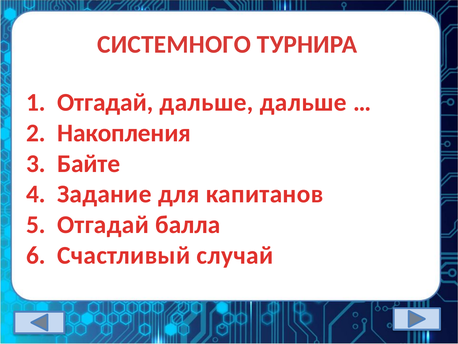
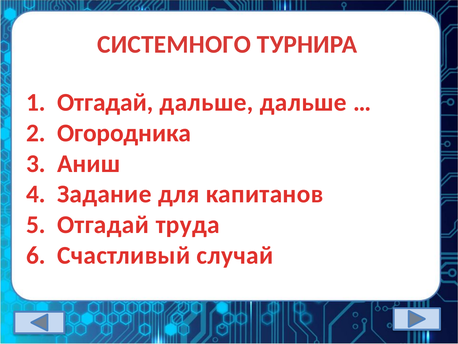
Накопления: Накопления -> Огородника (124, 133)
Байте: Байте -> Аниш (89, 163)
балла: балла -> труда (188, 224)
